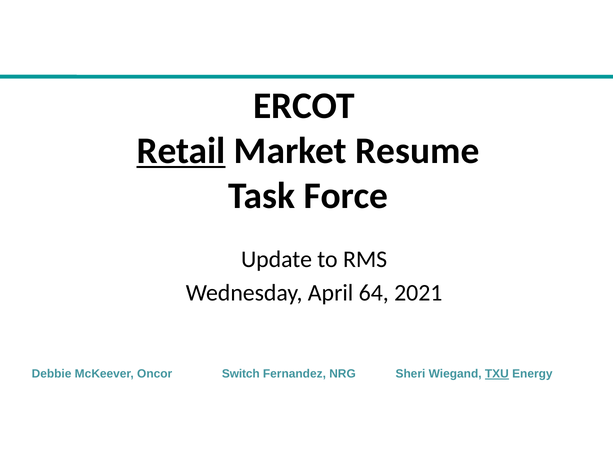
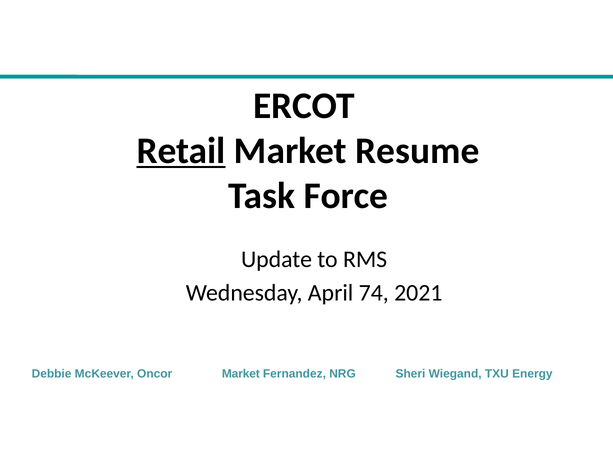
64: 64 -> 74 (374, 293)
Oncor Switch: Switch -> Market (241, 374)
TXU underline: present -> none (497, 374)
